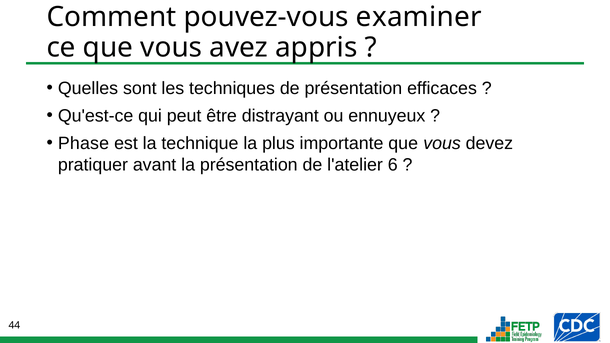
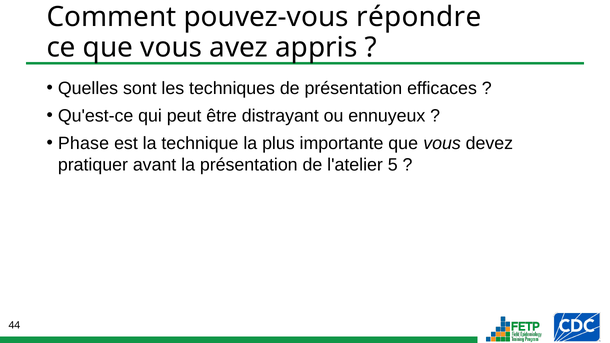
examiner: examiner -> répondre (419, 17)
6: 6 -> 5 (393, 165)
